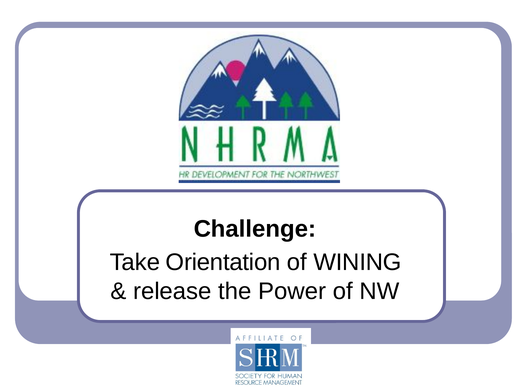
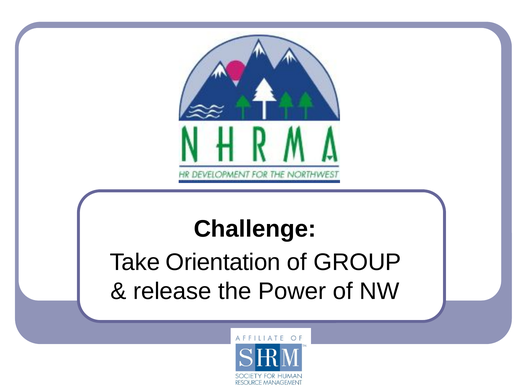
WINING: WINING -> GROUP (357, 263)
